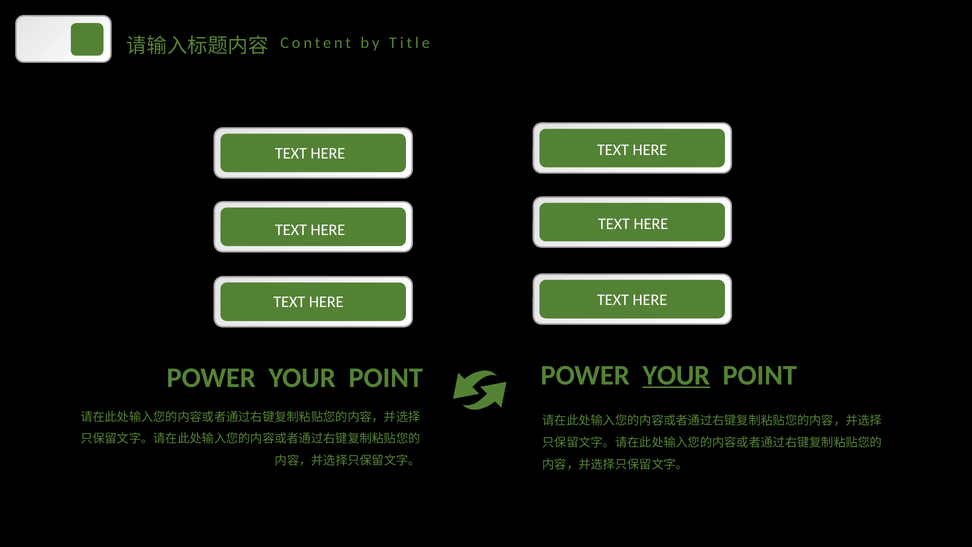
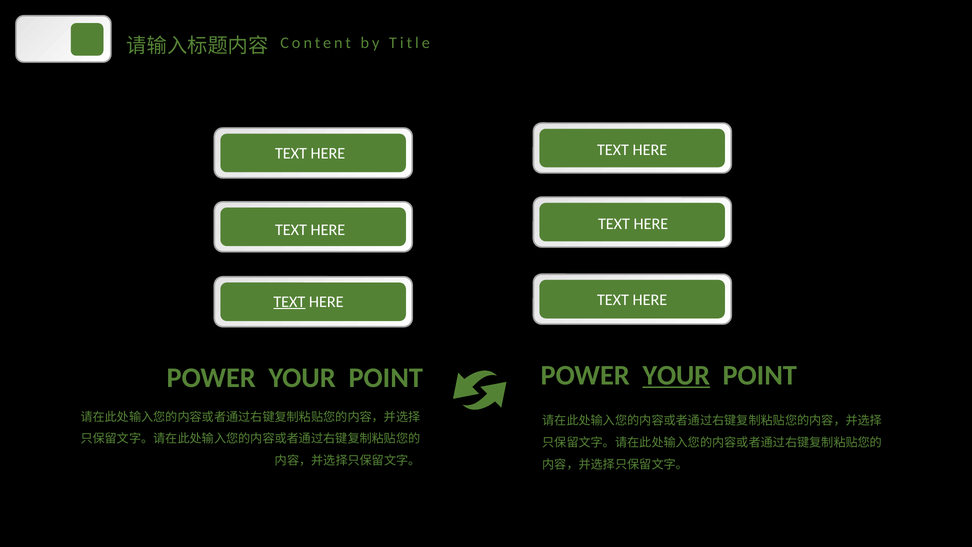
TEXT underline: none -> present (289, 302)
